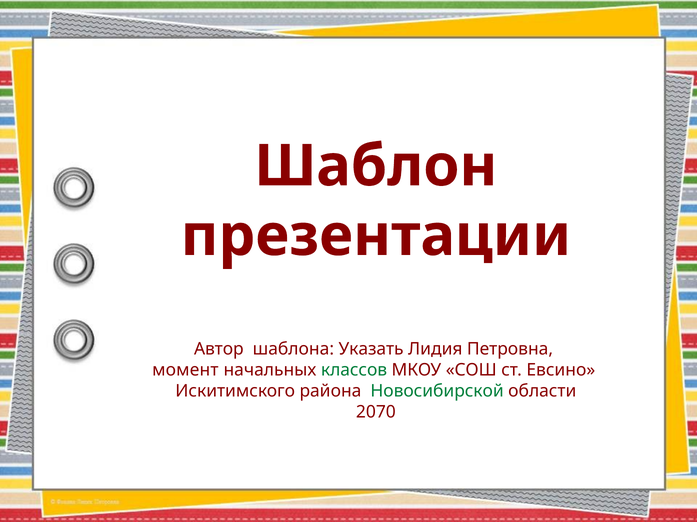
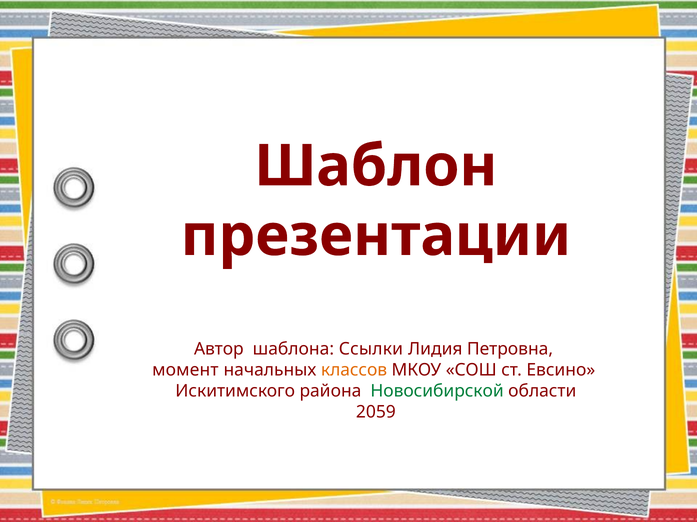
Указать: Указать -> Ссылки (371, 350)
классов colour: green -> orange (354, 371)
2070: 2070 -> 2059 (376, 412)
